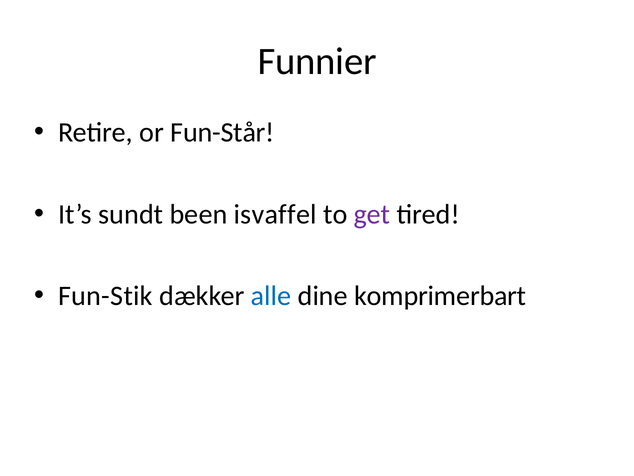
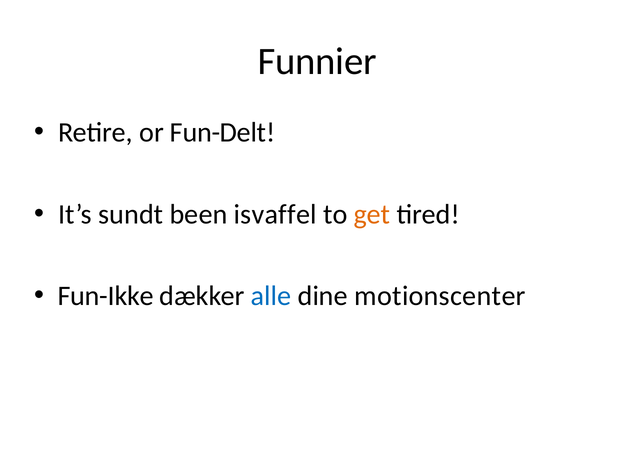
Fun-Står: Fun-Står -> Fun-Delt (223, 132)
get colour: purple -> orange (372, 214)
Fun-Stik: Fun-Stik -> Fun-Ikke (106, 296)
komprimerbart: komprimerbart -> motionscenter (440, 296)
